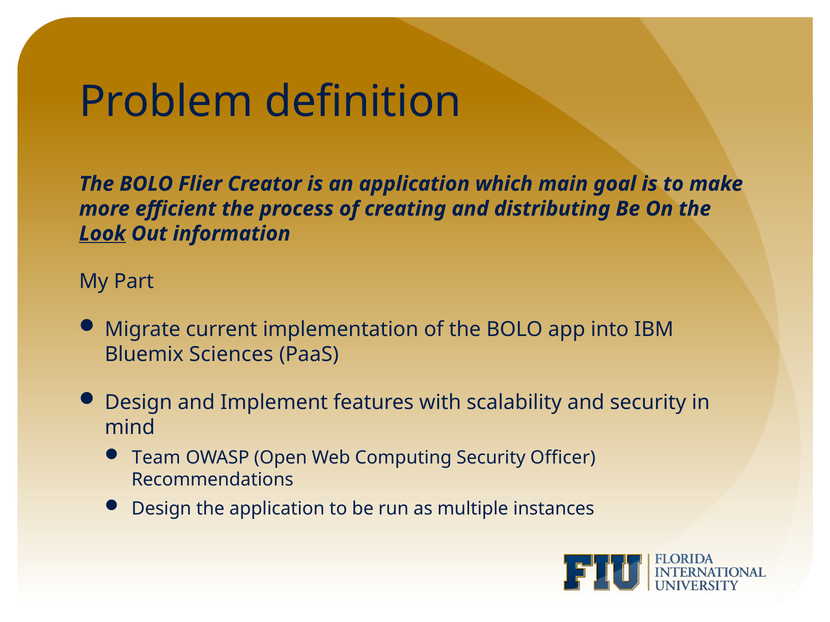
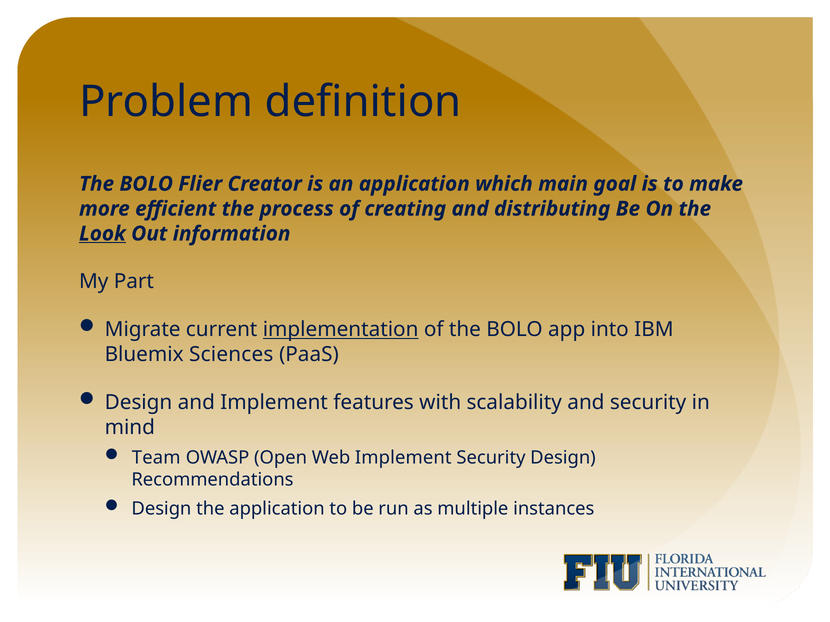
implementation underline: none -> present (341, 330)
Web Computing: Computing -> Implement (403, 458)
Security Officer: Officer -> Design (563, 458)
